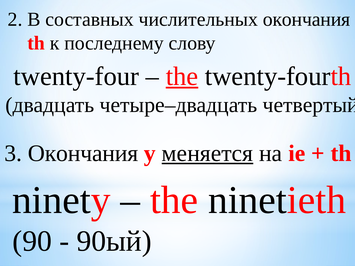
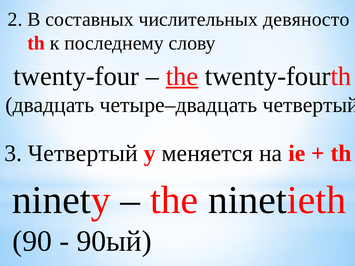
числительных окончания: окончания -> девяносто (306, 19)
3 Окончания: Окончания -> Четвертый (83, 154)
меняется underline: present -> none (207, 154)
